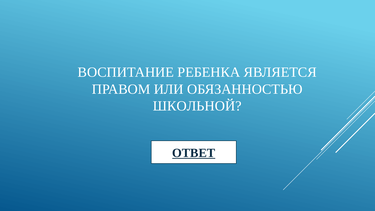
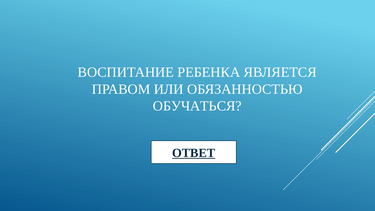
ШКОЛЬНОЙ: ШКОЛЬНОЙ -> ОБУЧАТЬСЯ (197, 106)
